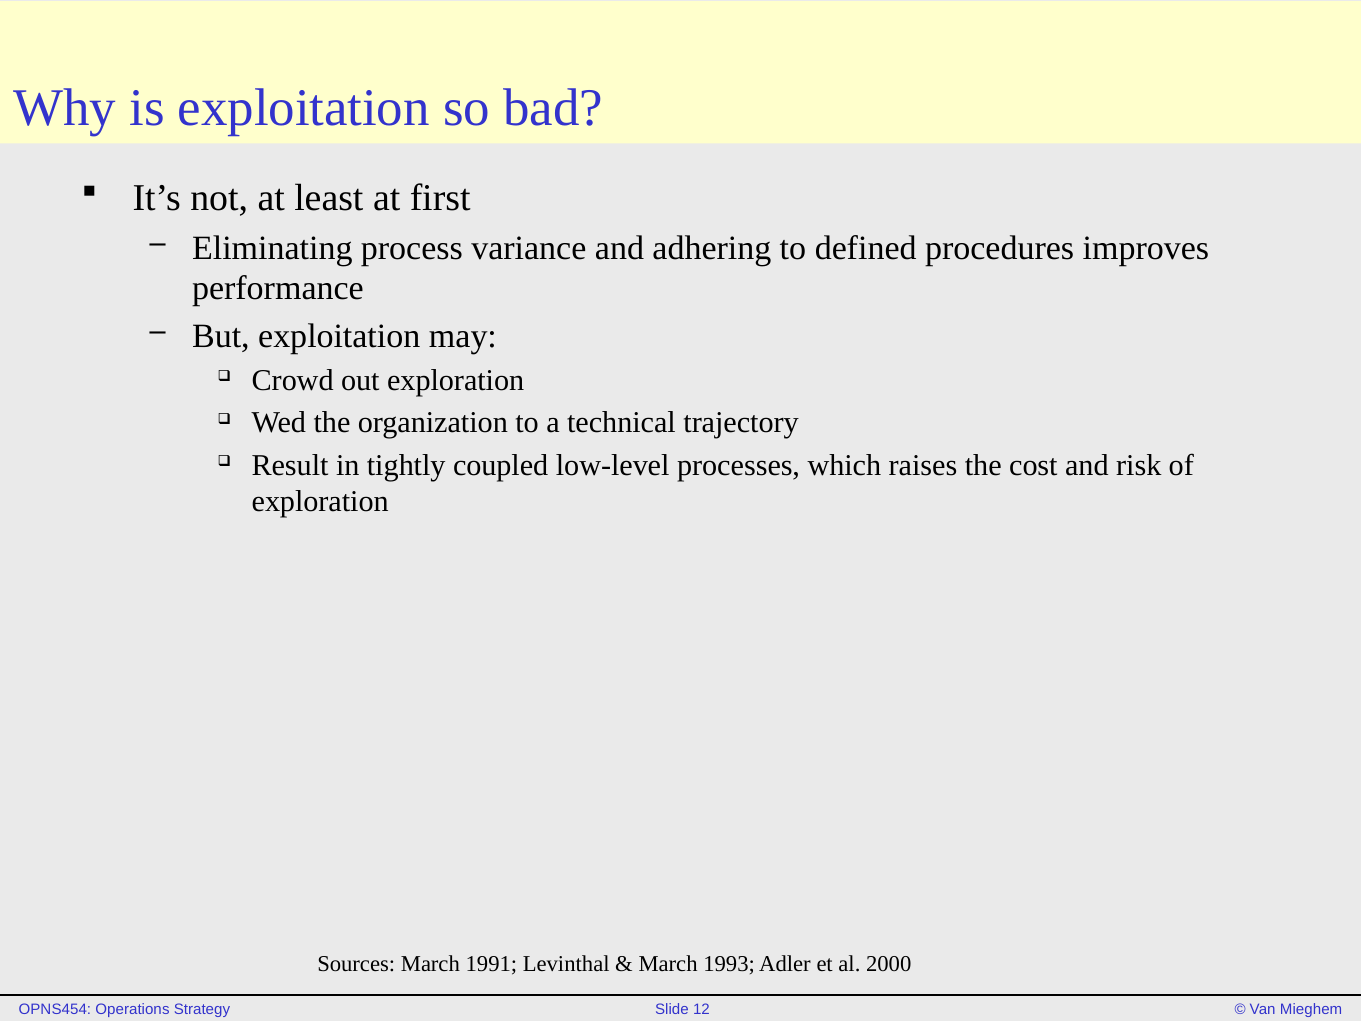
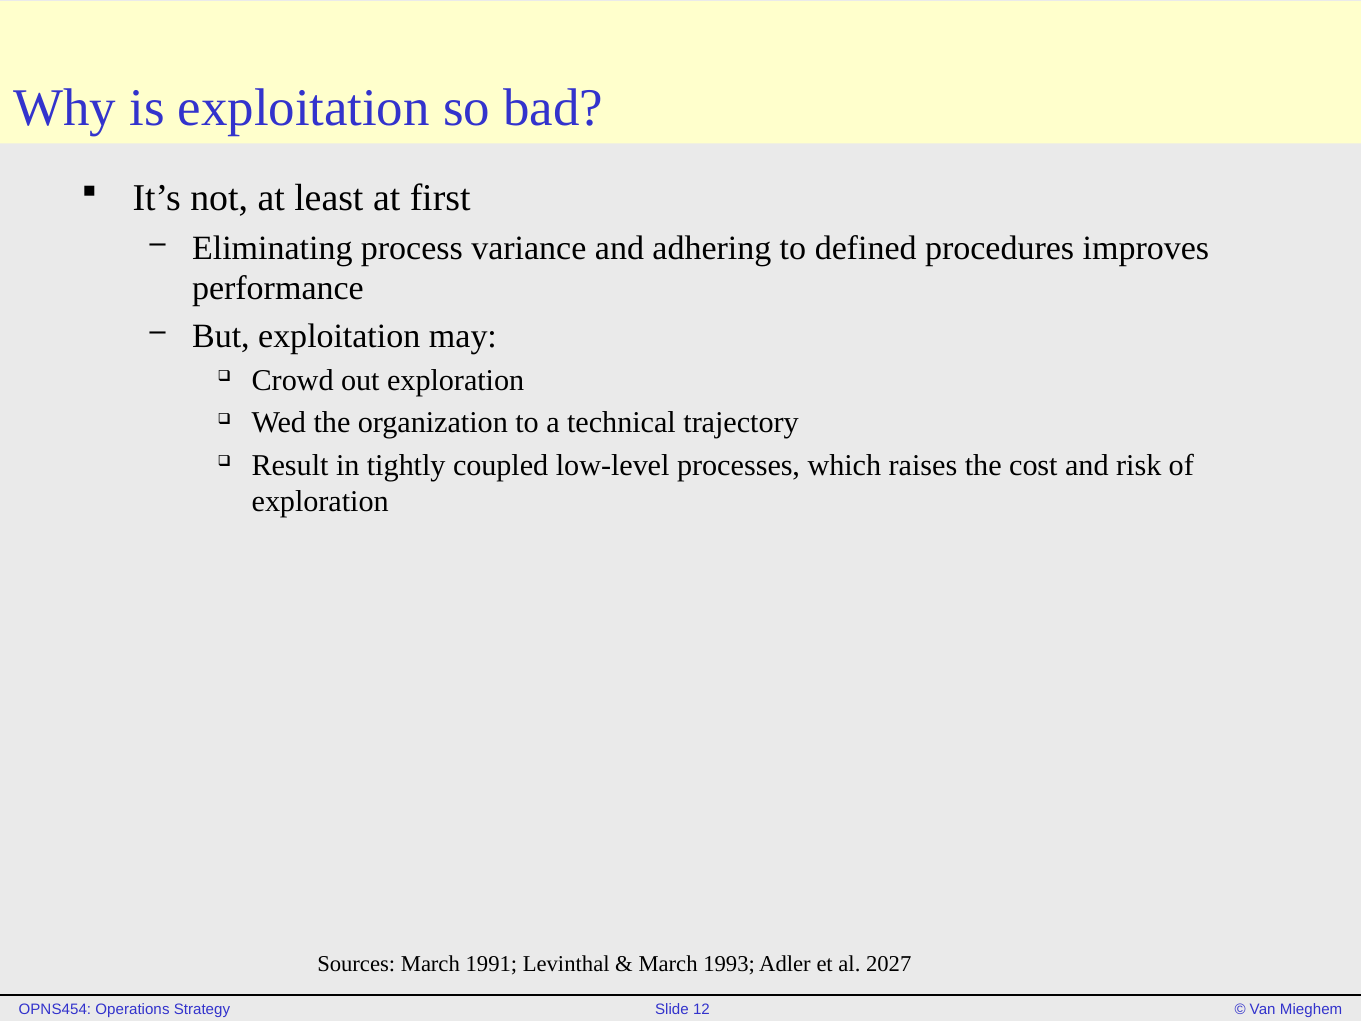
2000: 2000 -> 2027 (889, 964)
